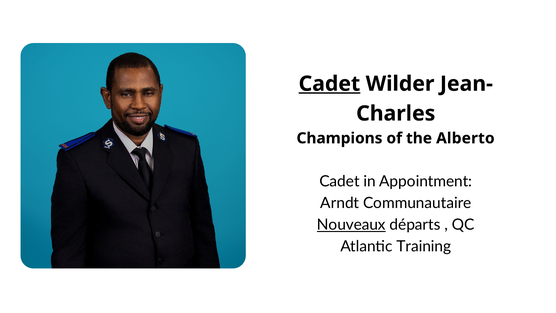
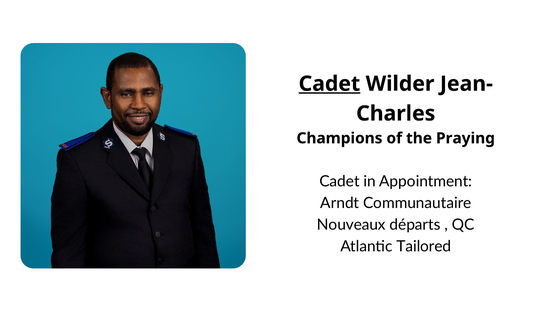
Alberto: Alberto -> Praying (465, 138)
Nouveaux underline: present -> none (351, 225)
Training: Training -> Tailored (424, 246)
